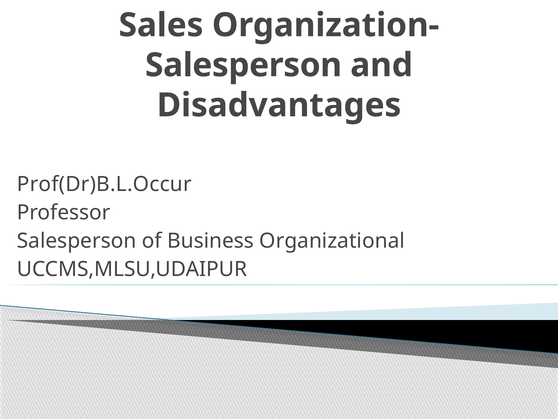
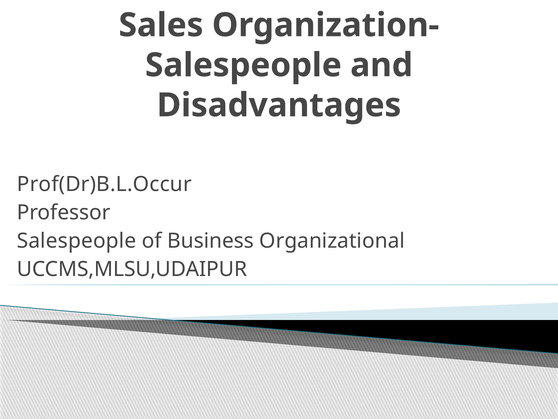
Salesperson: Salesperson -> Salespeople (243, 65)
Salesperson: Salesperson -> Salespeople (77, 241)
